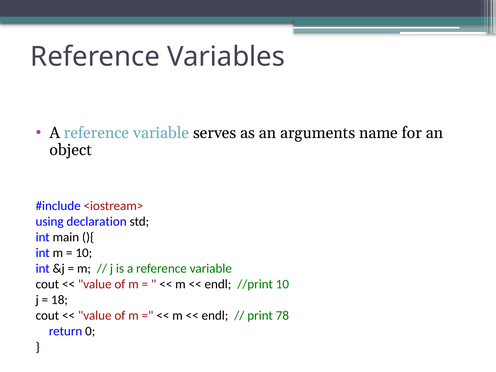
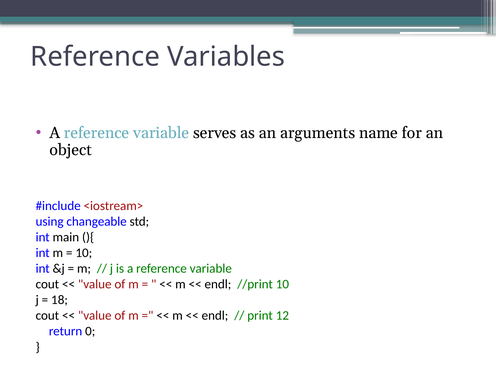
declaration: declaration -> changeable (97, 221)
78: 78 -> 12 (282, 316)
